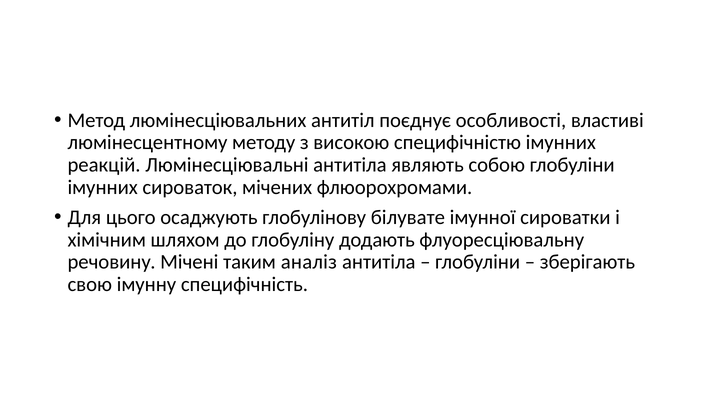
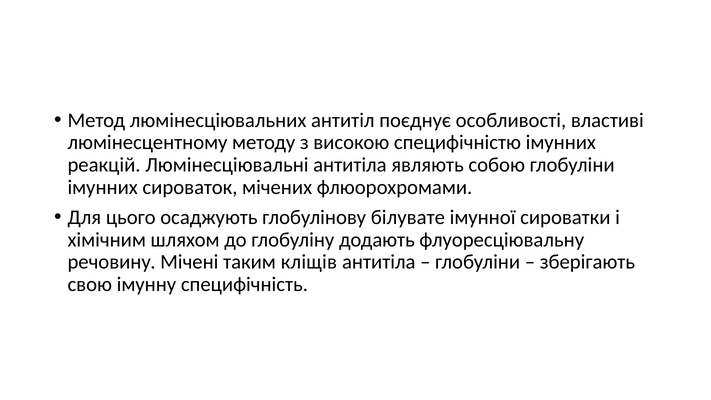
аналіз: аналіз -> кліщів (309, 262)
